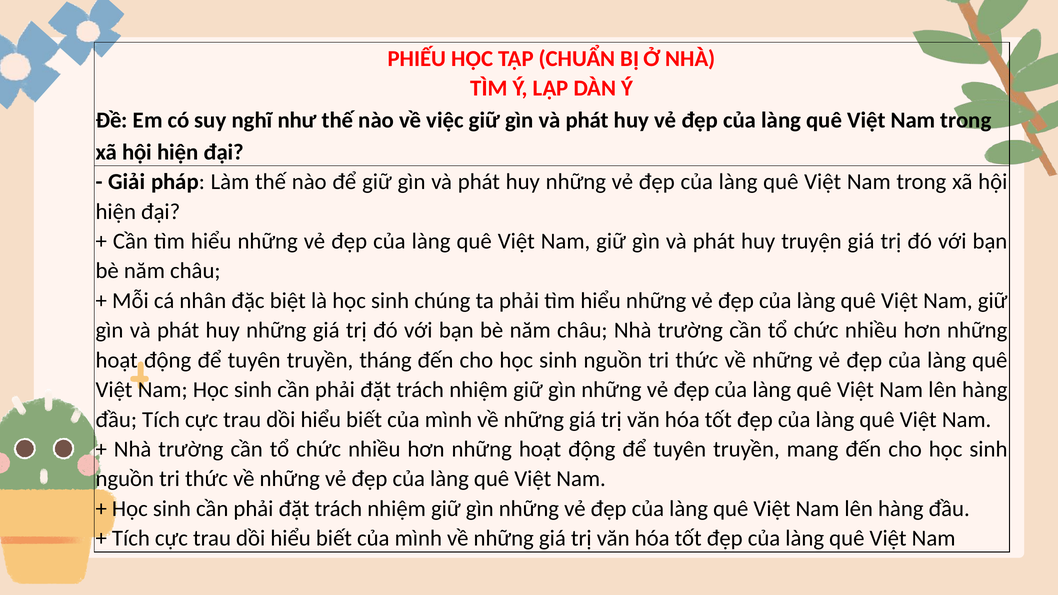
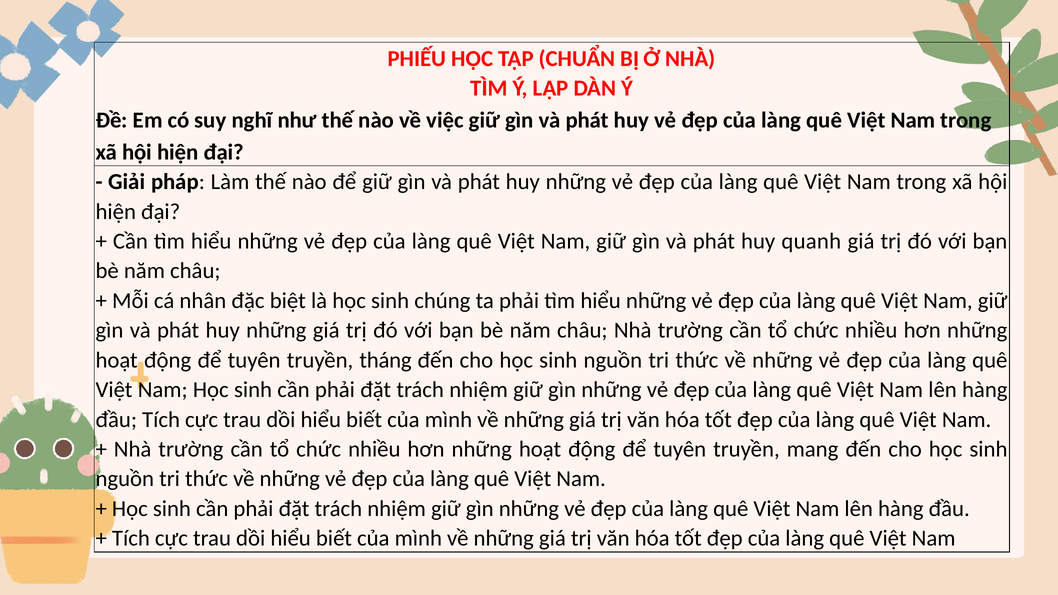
truyện: truyện -> quanh (811, 241)
